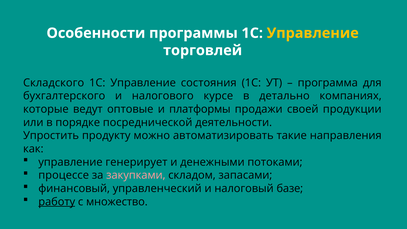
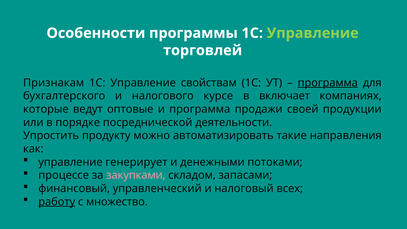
Управление colour: yellow -> light green (313, 33)
Складского: Складского -> Признакам (54, 83)
состояния: состояния -> свойствам (209, 83)
программа underline: none -> present (328, 83)
детально: детально -> включает (285, 96)
и платформы: платформы -> программа (200, 109)
базе: базе -> всех (290, 188)
